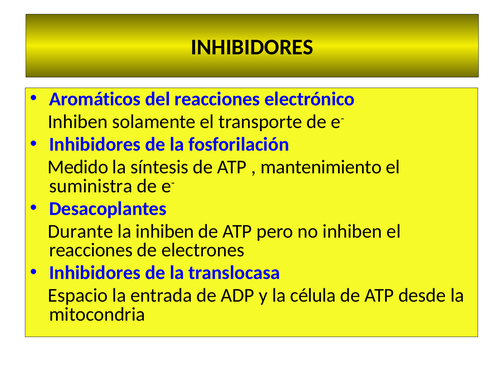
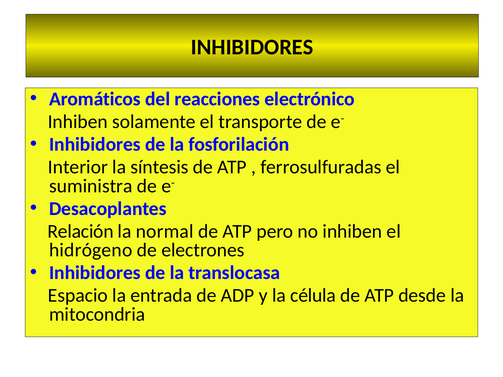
Medido: Medido -> Interior (78, 167)
mantenimiento: mantenimiento -> ferrosulfuradas (321, 167)
Durante: Durante -> Relación (81, 231)
la inhiben: inhiben -> normal (165, 231)
reacciones: reacciones -> hidrógeno (91, 250)
